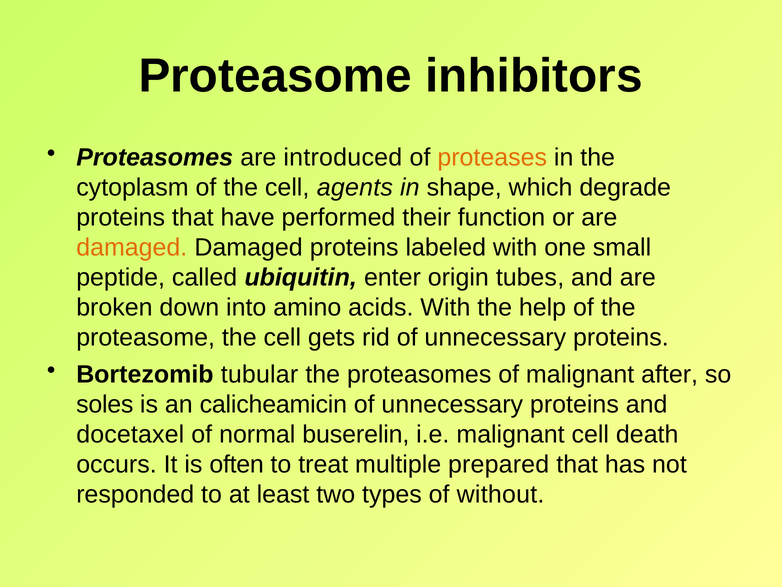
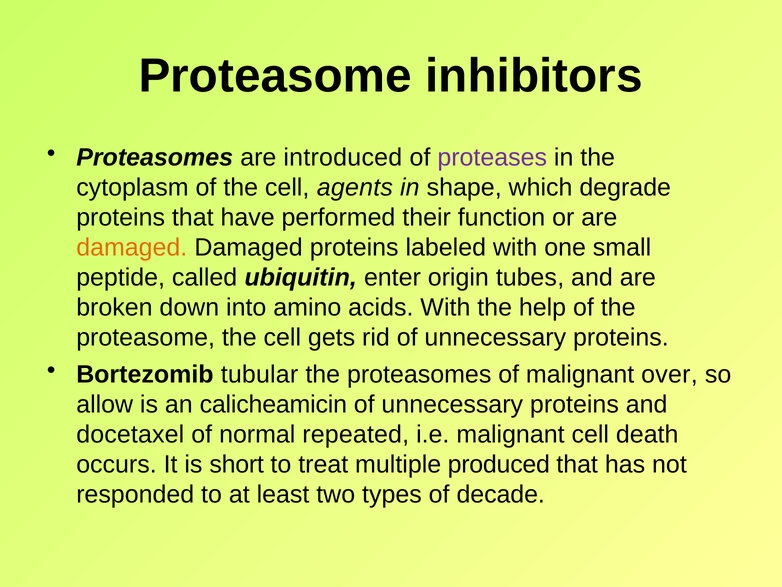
proteases colour: orange -> purple (492, 157)
after: after -> over (669, 374)
soles: soles -> allow (105, 404)
buserelin: buserelin -> repeated (356, 434)
often: often -> short (237, 464)
prepared: prepared -> produced (499, 464)
without: without -> decade (501, 494)
